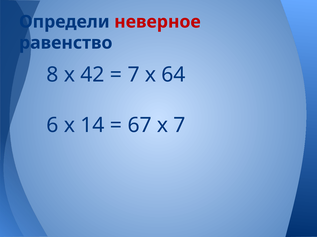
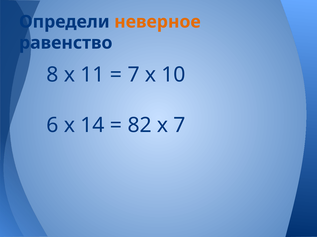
неверное colour: red -> orange (157, 22)
42: 42 -> 11 (92, 75)
64: 64 -> 10 (173, 75)
67: 67 -> 82 (140, 126)
